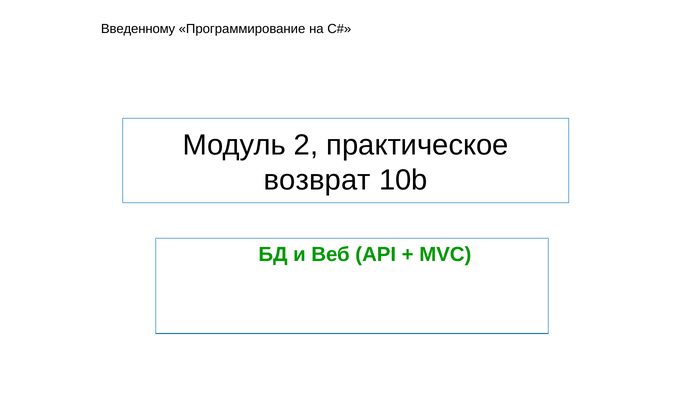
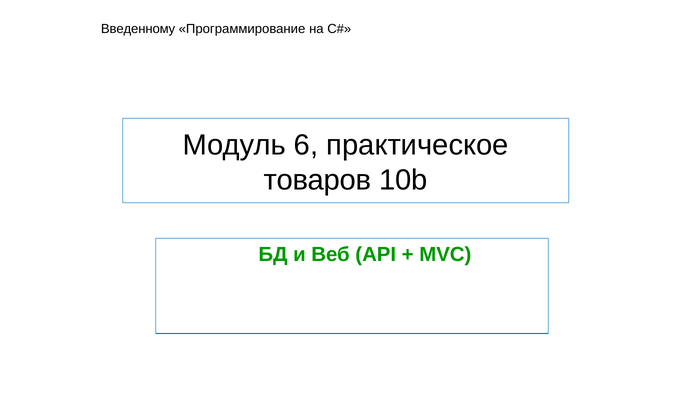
2: 2 -> 6 (306, 145)
возврат: возврат -> товаров (318, 180)
